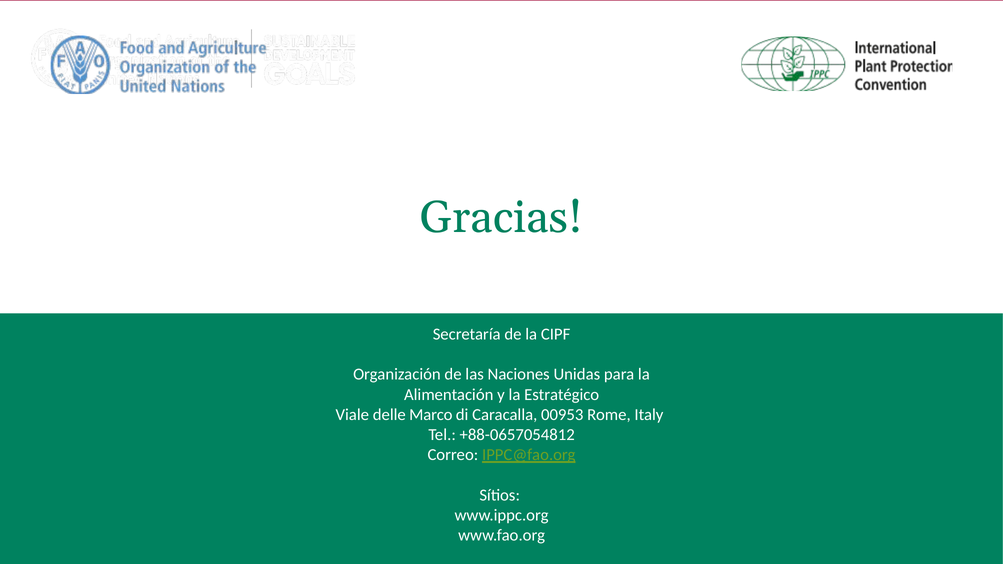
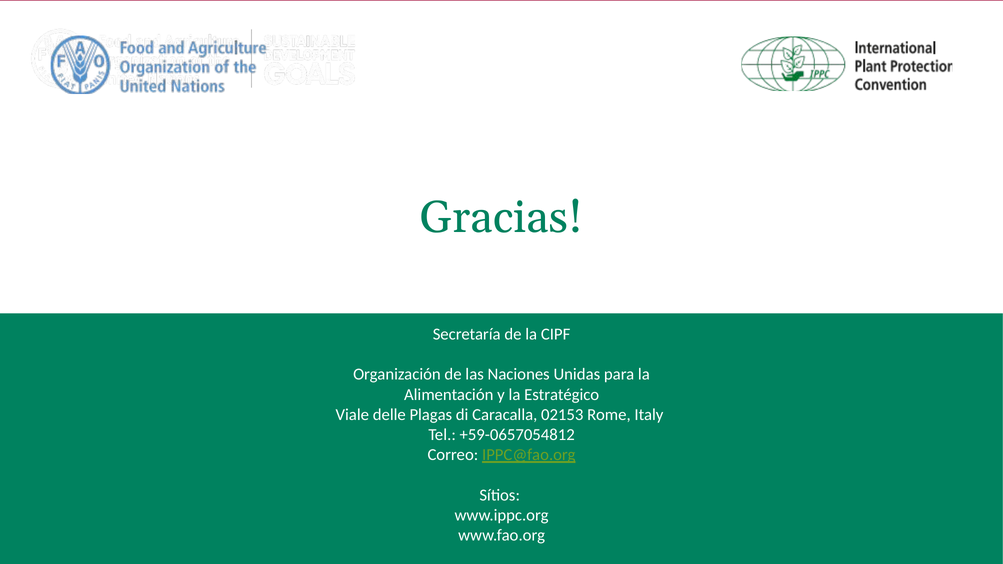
Marco: Marco -> Plagas (431, 415)
00953: 00953 -> 02153 (562, 415)
+88-0657054812: +88-0657054812 -> +59-0657054812 (517, 435)
